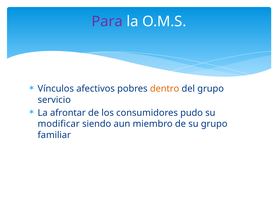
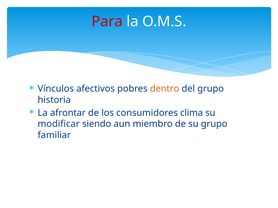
Para colour: purple -> red (107, 22)
servicio: servicio -> historia (54, 100)
pudo: pudo -> clima (192, 113)
